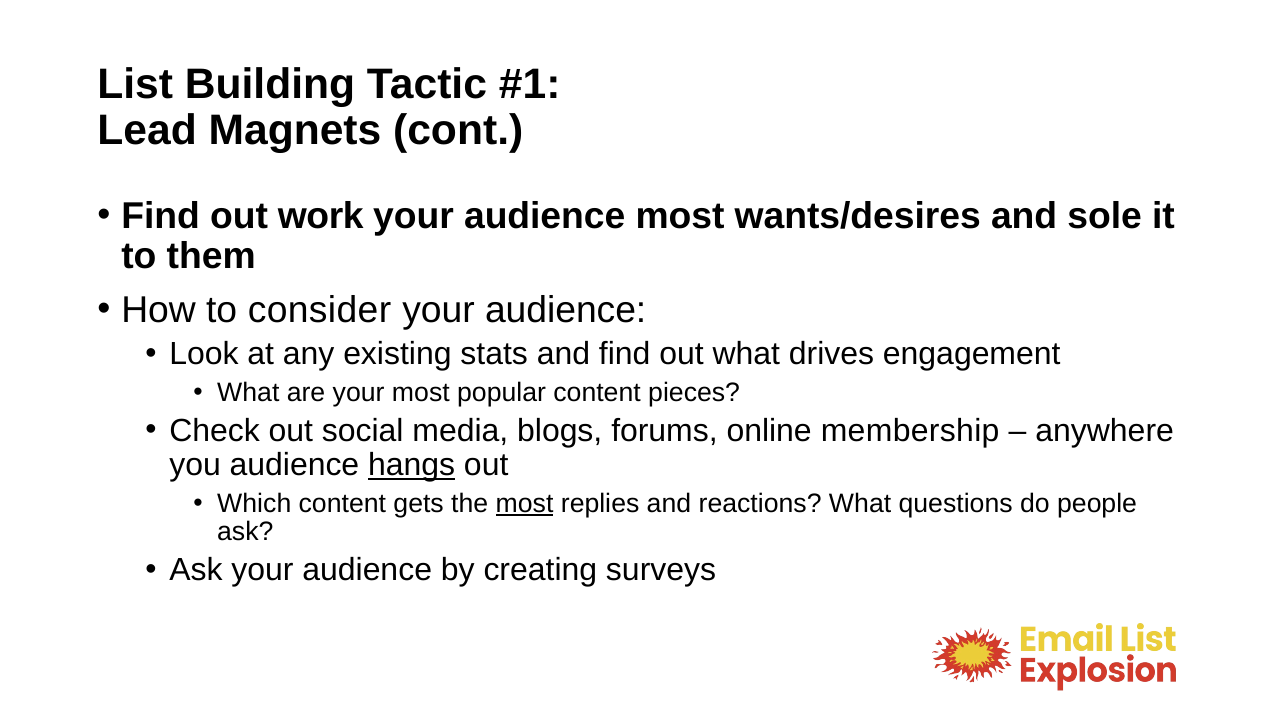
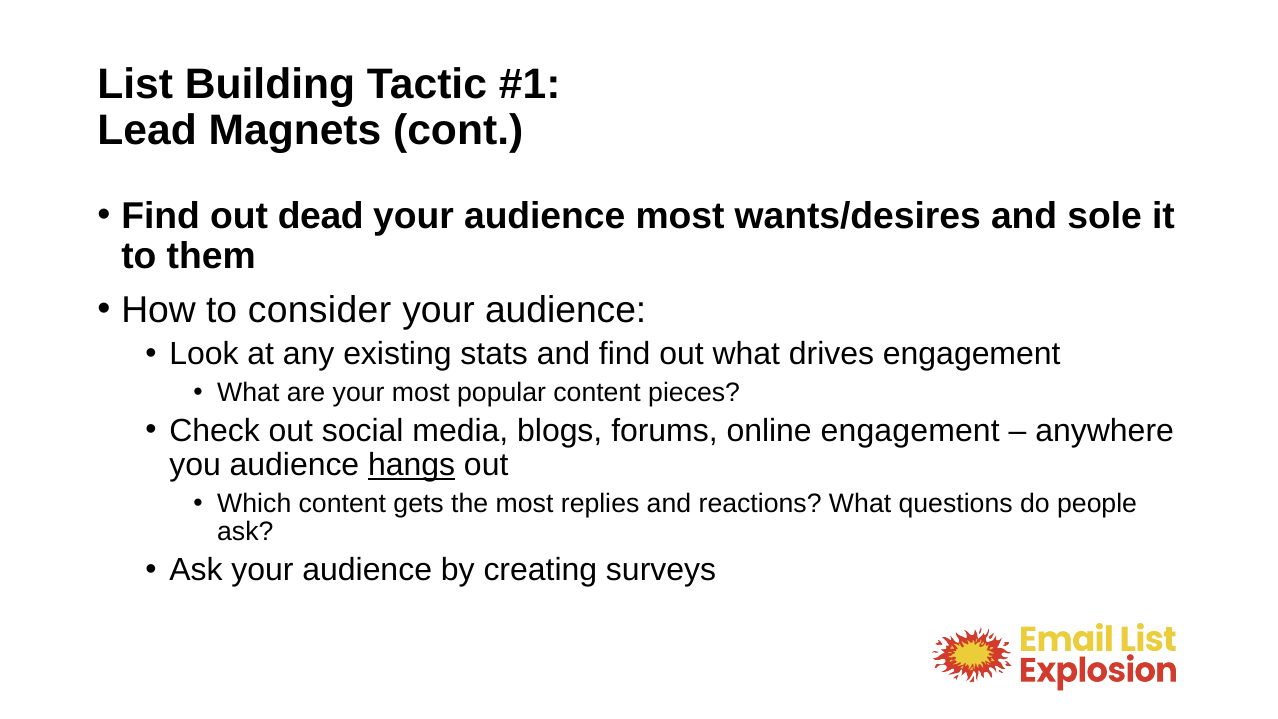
work: work -> dead (321, 216)
online membership: membership -> engagement (910, 431)
most underline: present -> none (525, 503)
